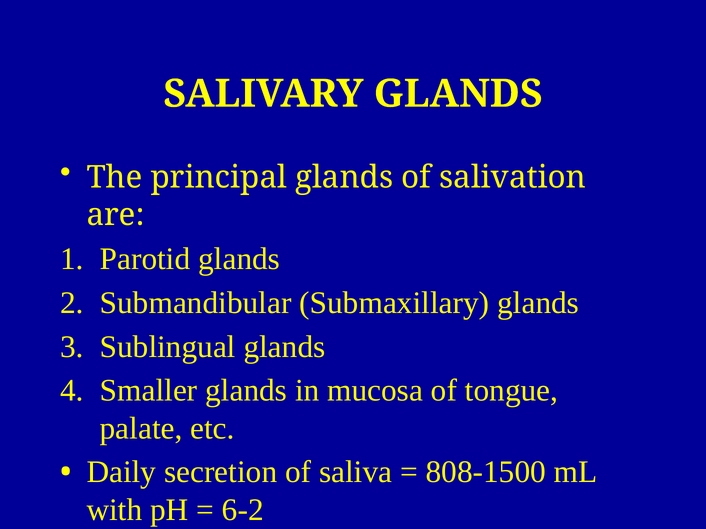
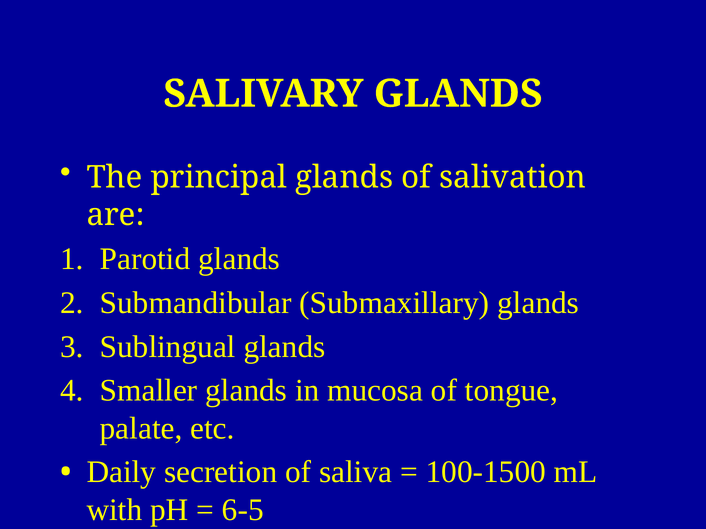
808-1500: 808-1500 -> 100-1500 (486, 473)
6-2: 6-2 -> 6-5 (243, 510)
